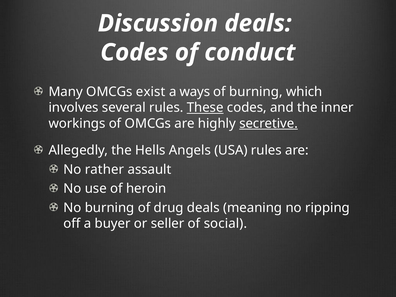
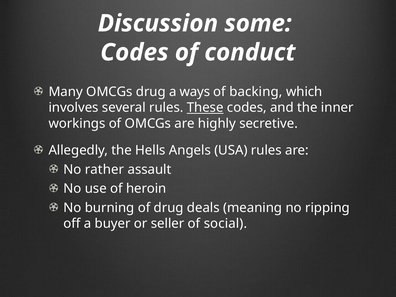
Discussion deals: deals -> some (258, 23)
OMCGs exist: exist -> drug (151, 92)
of burning: burning -> backing (256, 92)
secretive underline: present -> none (269, 123)
